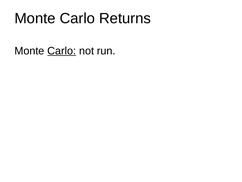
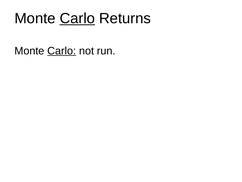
Carlo underline: none -> present (77, 18)
